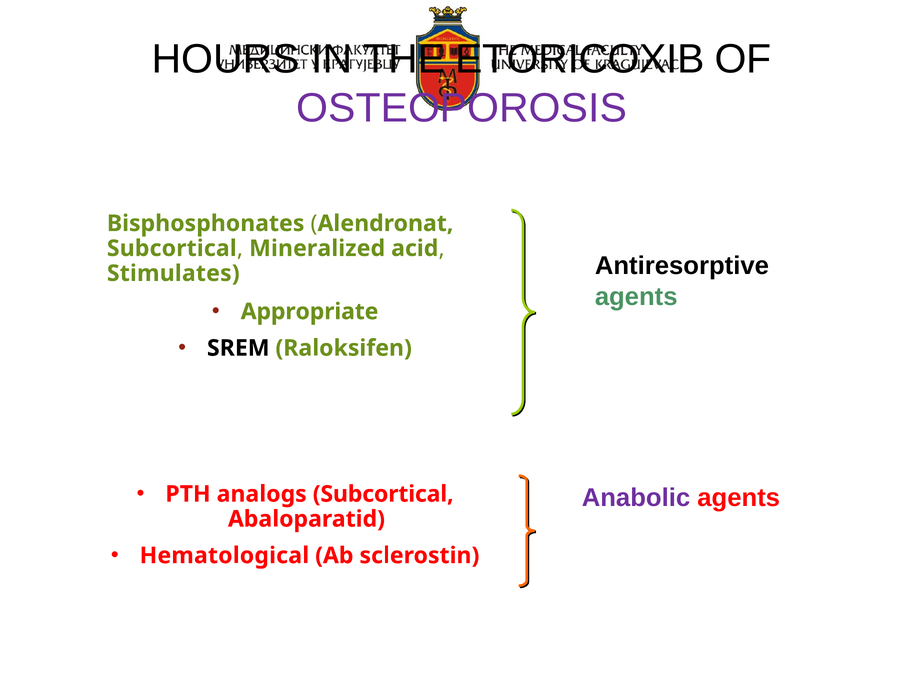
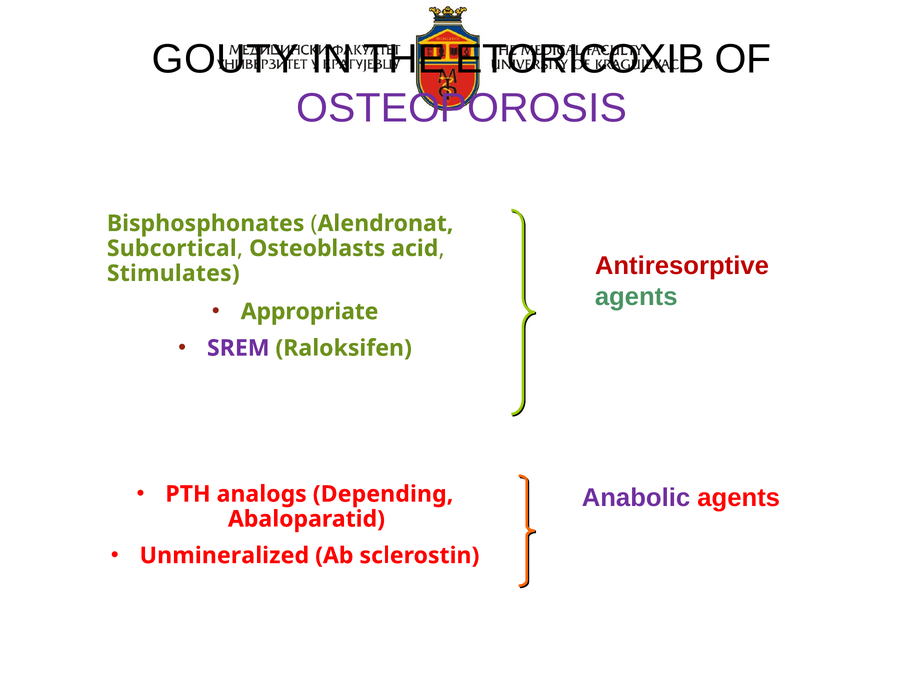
HOURS: HOURS -> GOUTY (225, 59)
Mineralized: Mineralized -> Osteoblasts (317, 248)
Antiresorptive colour: black -> red (682, 266)
SREM colour: black -> purple (238, 348)
analogs Subcortical: Subcortical -> Depending (383, 494)
Hematological: Hematological -> Unmineralized (224, 556)
